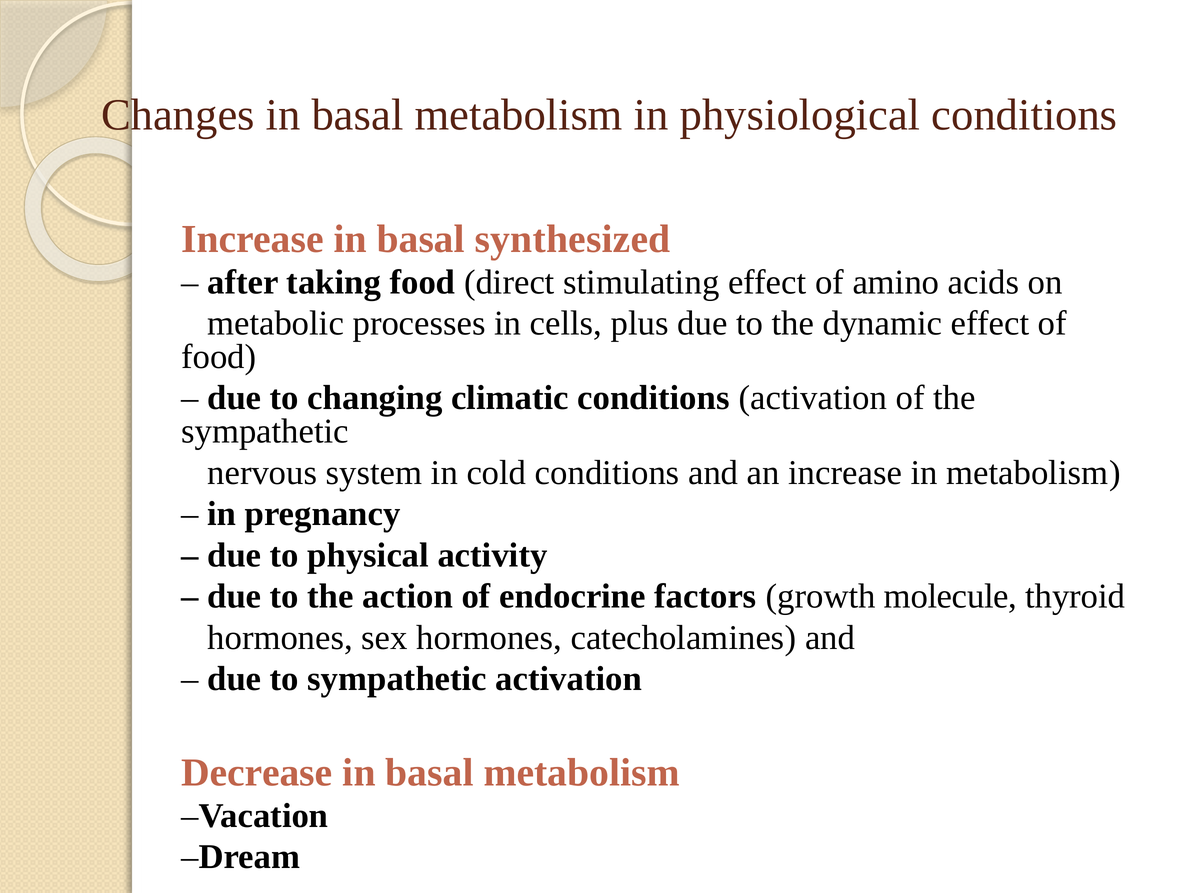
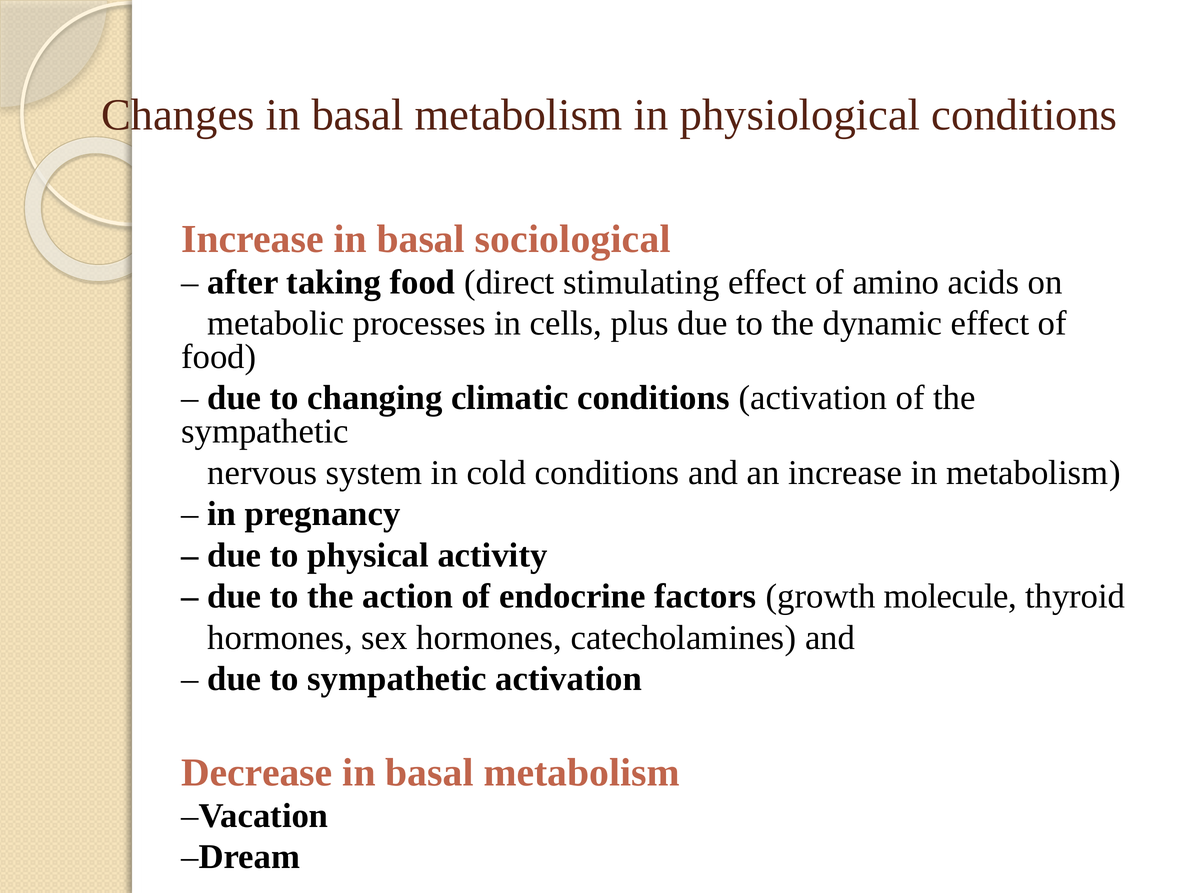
synthesized: synthesized -> sociological (573, 239)
